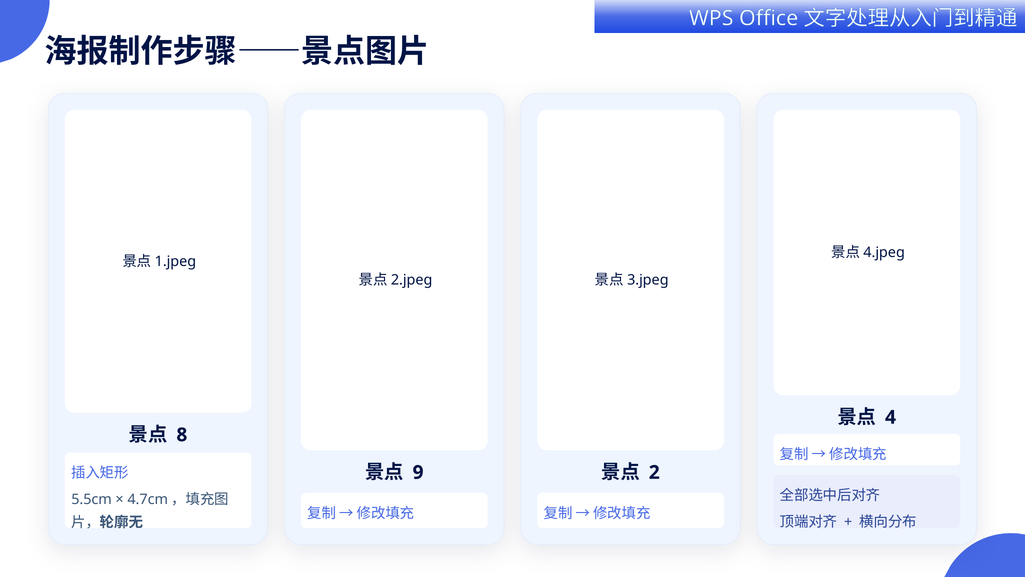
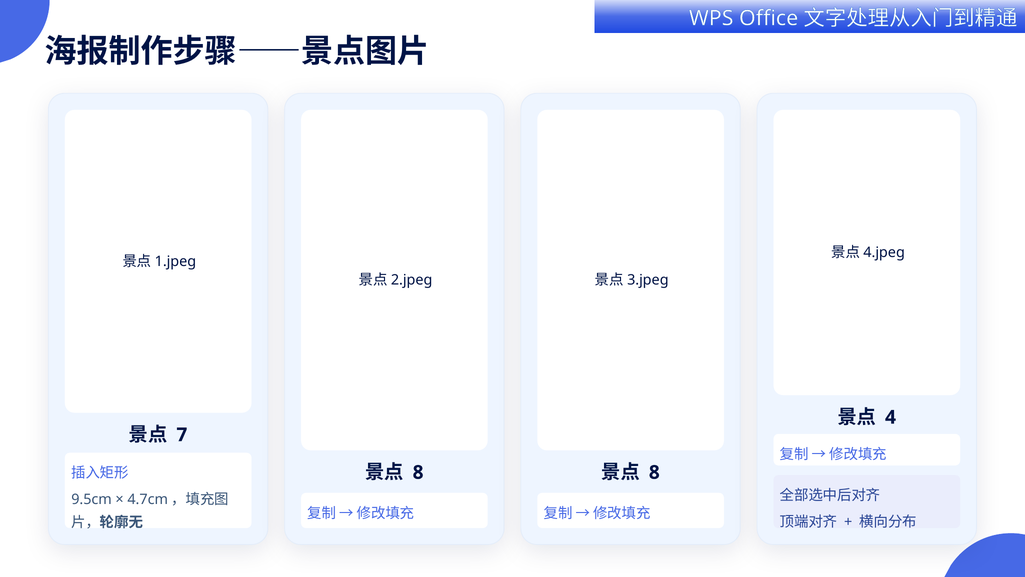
8: 8 -> 7 (182, 435)
9: 9 -> 8 (418, 472)
2: 2 -> 8 (654, 472)
5.5cm: 5.5cm -> 9.5cm (92, 499)
